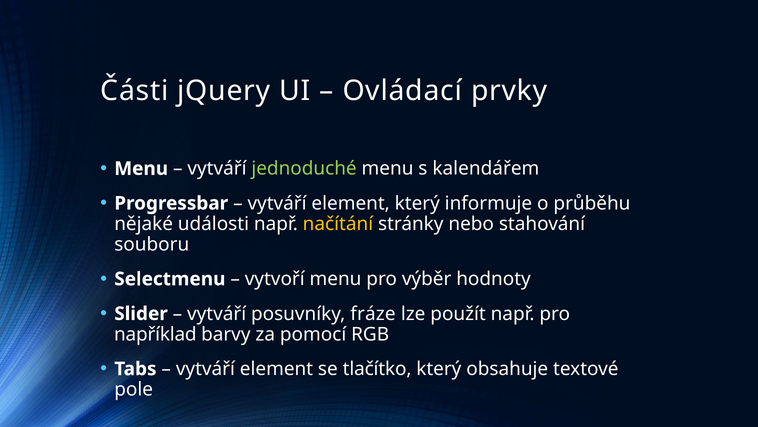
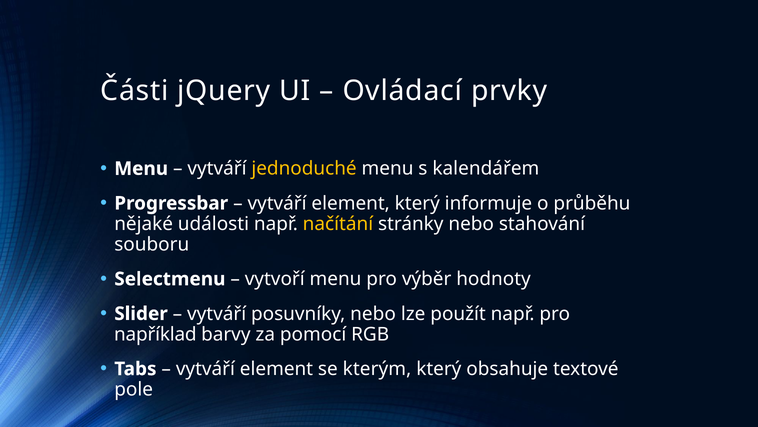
jednoduché colour: light green -> yellow (304, 168)
posuvníky fráze: fráze -> nebo (373, 313)
tlačítko: tlačítko -> kterým (377, 369)
